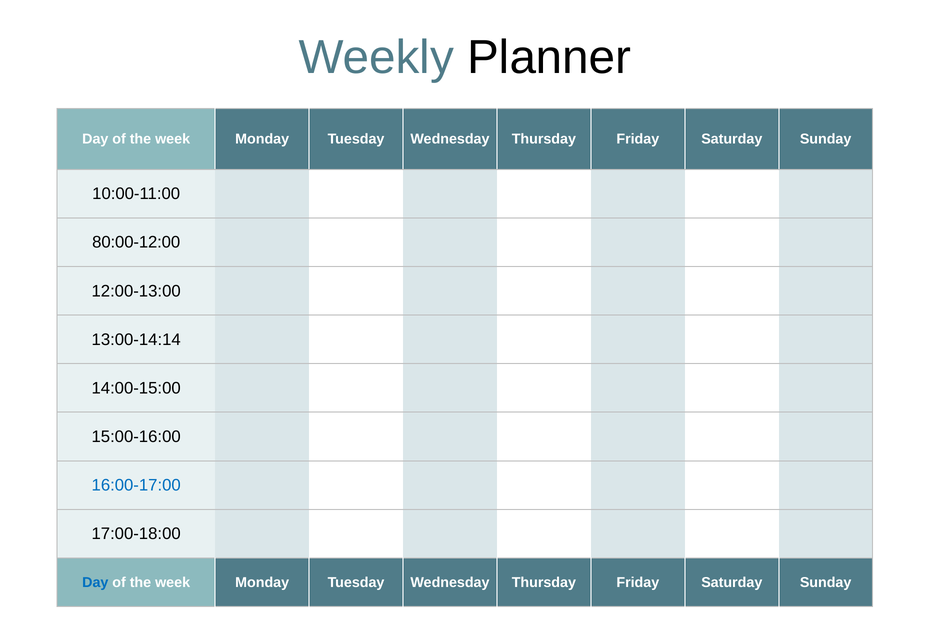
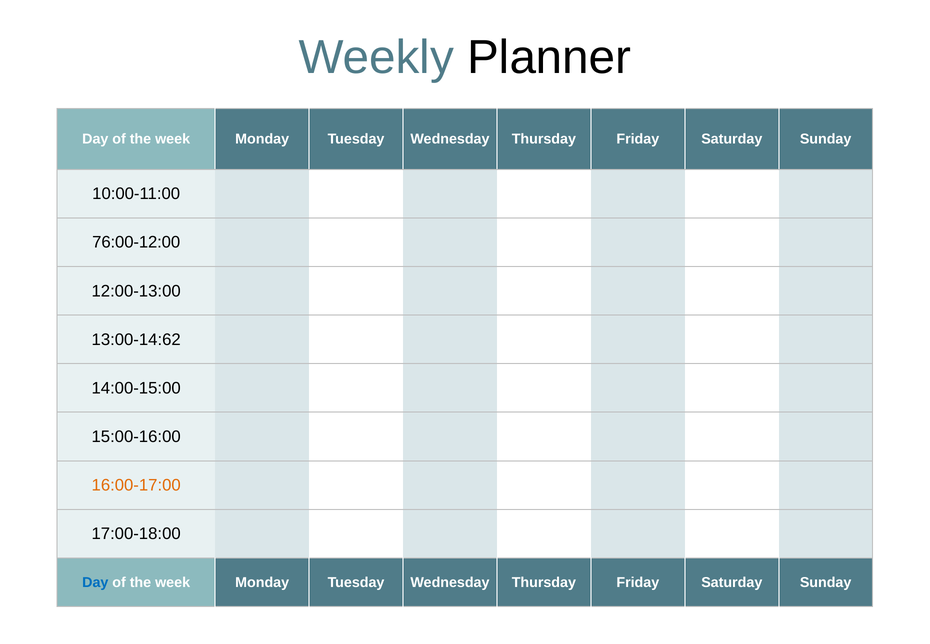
80:00-12:00: 80:00-12:00 -> 76:00-12:00 (136, 242)
13:00-14:14: 13:00-14:14 -> 13:00-14:62 (136, 340)
16:00-17:00 colour: blue -> orange (136, 485)
